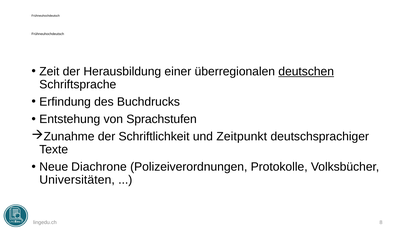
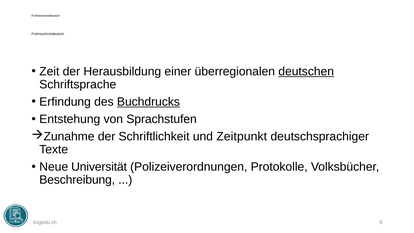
Buchdrucks underline: none -> present (148, 102)
Diachrone: Diachrone -> Universität (99, 167)
Universitäten: Universitäten -> Beschreibung (77, 180)
